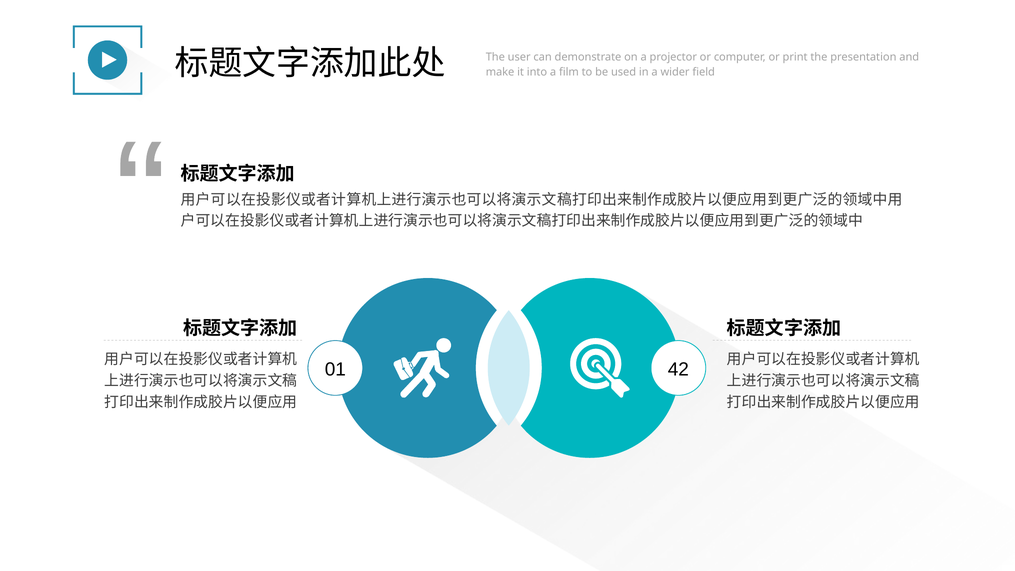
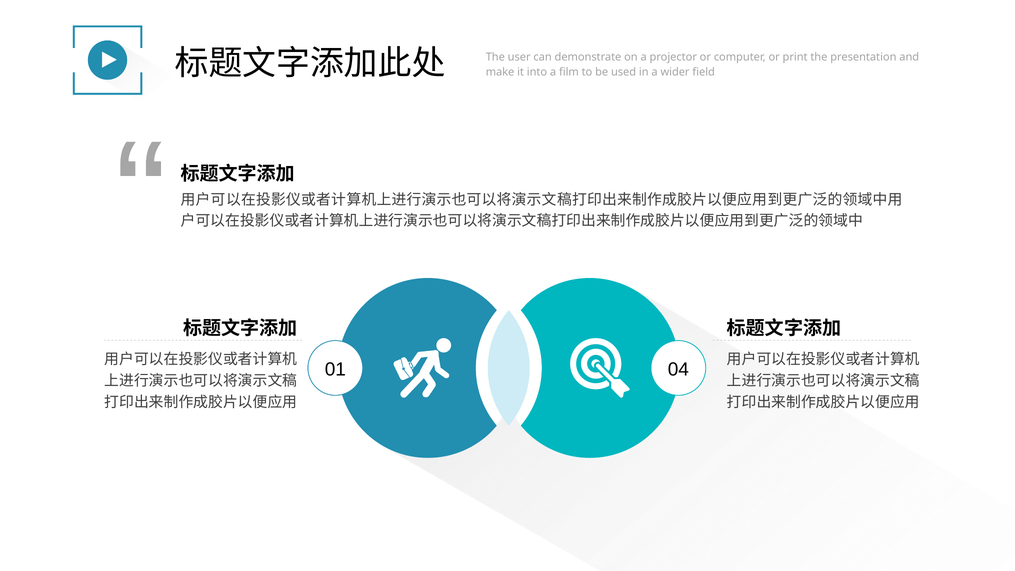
42: 42 -> 04 (678, 369)
